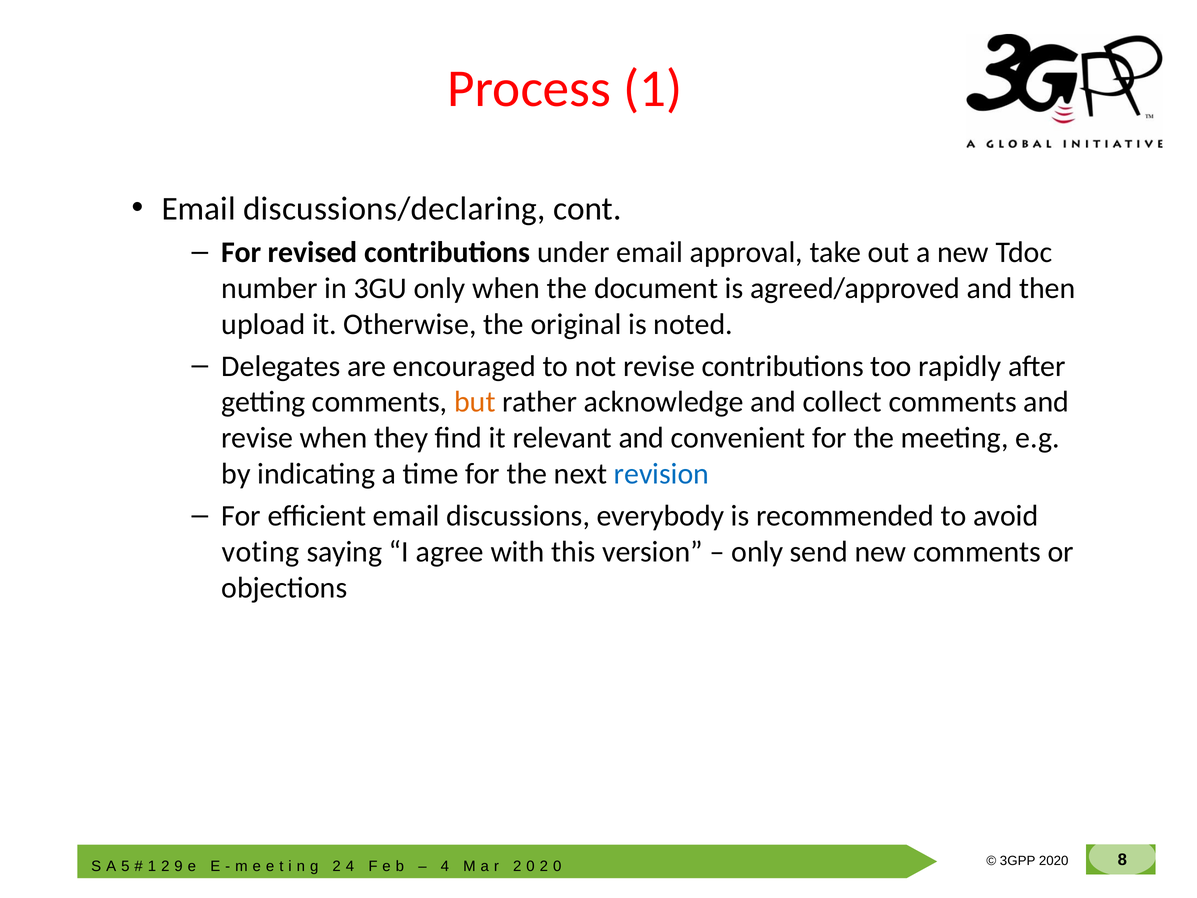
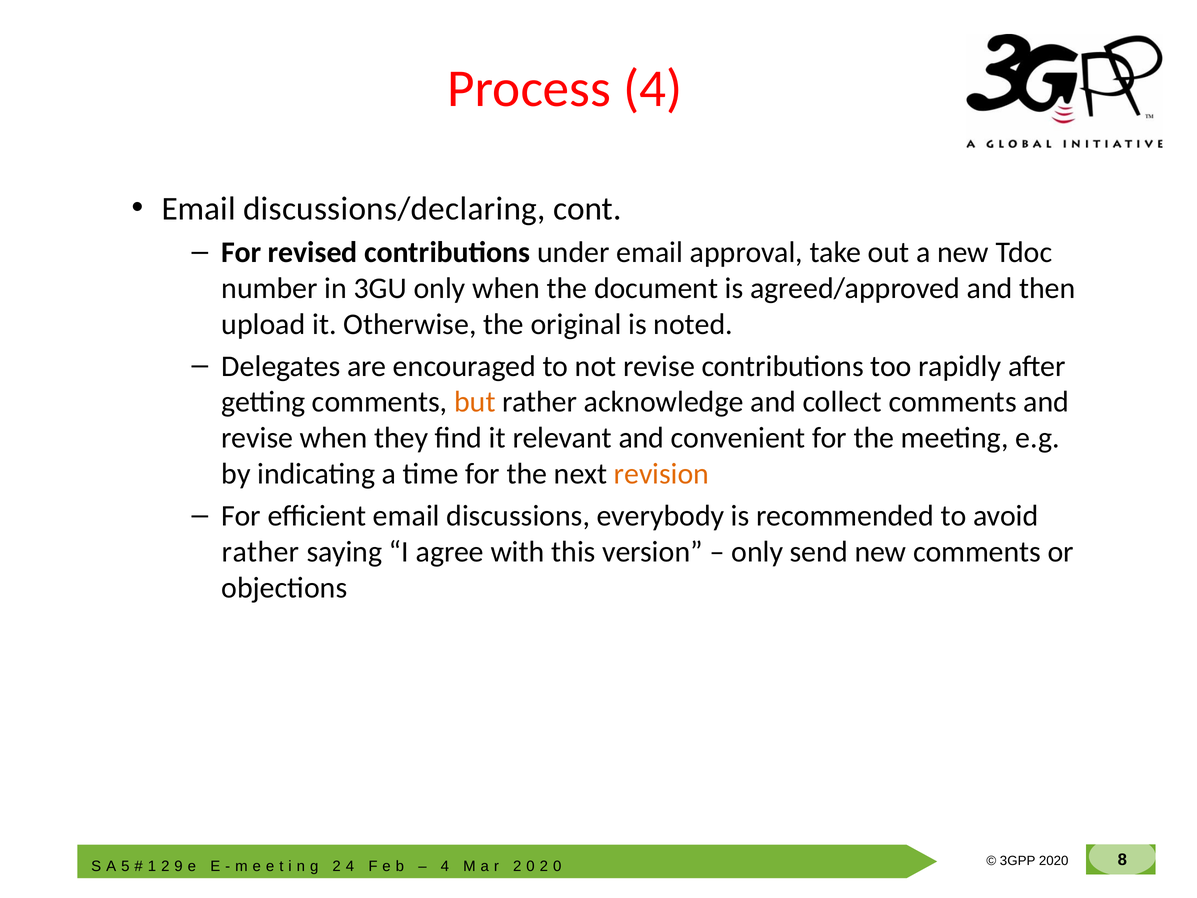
Process 1: 1 -> 4 (653, 89)
revision colour: blue -> orange (661, 474)
voting: voting -> rather (261, 552)
